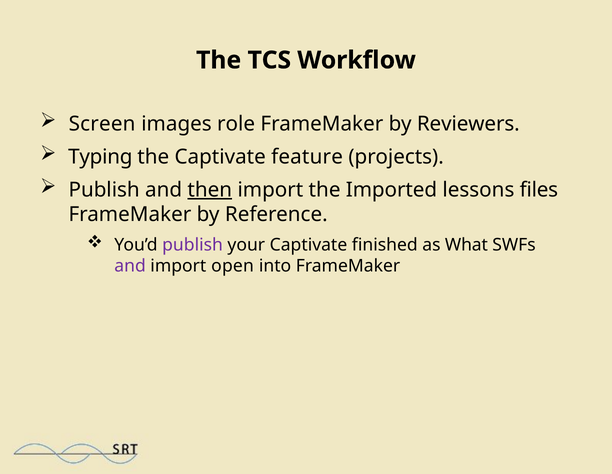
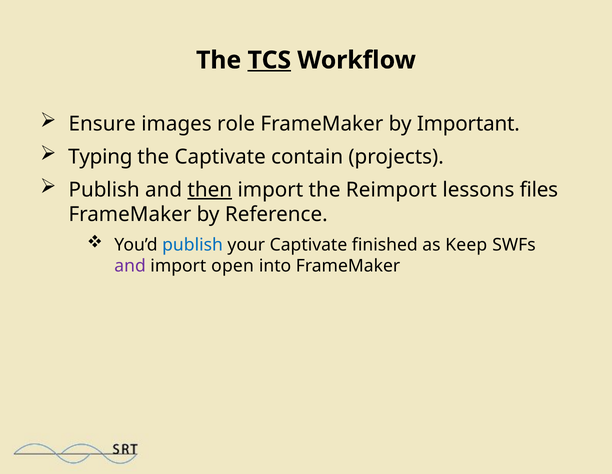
TCS underline: none -> present (269, 60)
Screen: Screen -> Ensure (102, 124)
Reviewers: Reviewers -> Important (468, 124)
feature: feature -> contain (307, 157)
Imported: Imported -> Reimport (391, 190)
publish colour: purple -> blue (193, 245)
What: What -> Keep (466, 245)
